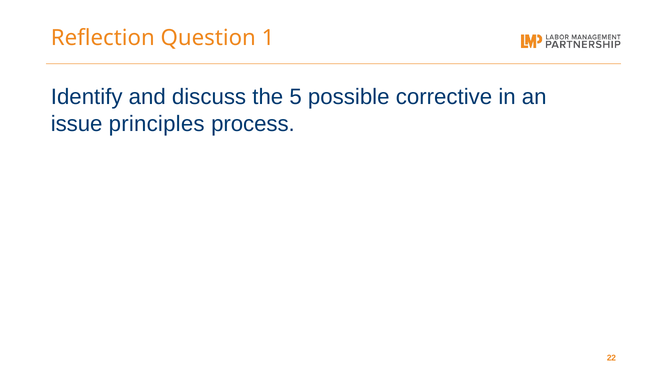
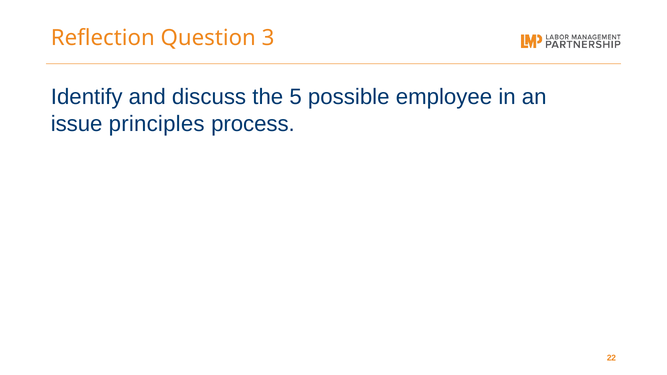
1: 1 -> 3 (268, 38)
corrective: corrective -> employee (444, 97)
